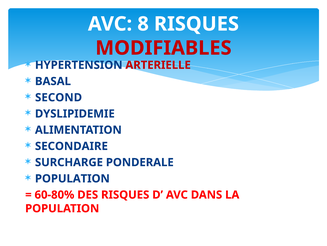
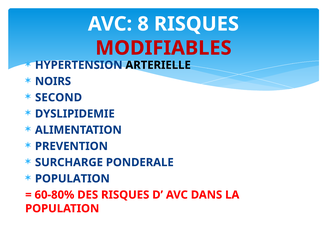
ARTERIELLE colour: red -> black (158, 65)
BASAL: BASAL -> NOIRS (53, 81)
SECONDAIRE: SECONDAIRE -> PREVENTION (71, 146)
